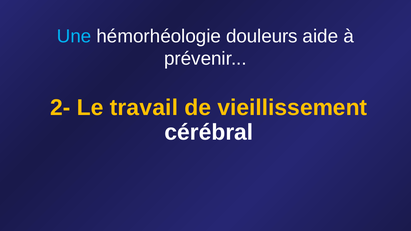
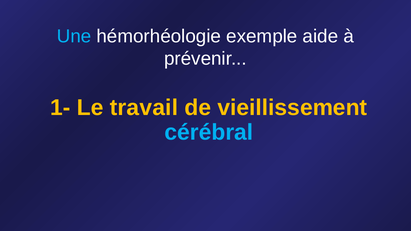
douleurs: douleurs -> exemple (262, 36)
2-: 2- -> 1- (60, 108)
cérébral colour: white -> light blue (209, 132)
